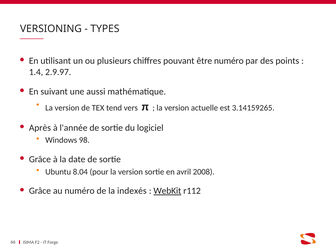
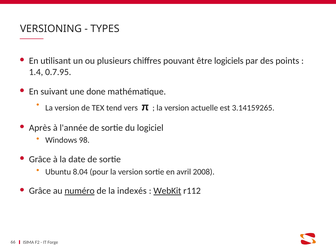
être numéro: numéro -> logiciels (229, 61)
2.9.97: 2.9.97 -> 0.7.95 (58, 72)
aussi: aussi -> done (96, 92)
numéro underline: none -> present (80, 191)
